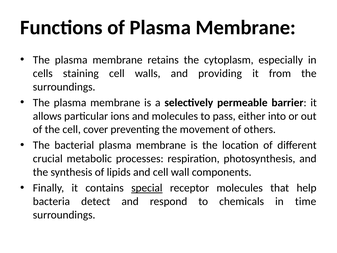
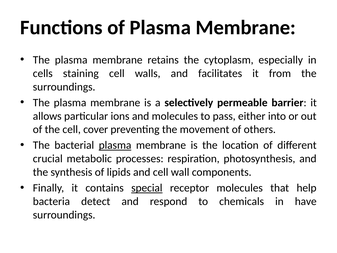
providing: providing -> facilitates (220, 73)
plasma underline: none -> present (115, 145)
time: time -> have (306, 201)
